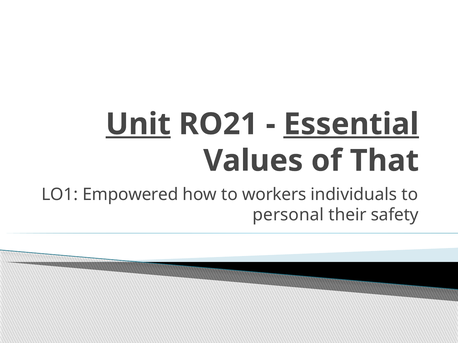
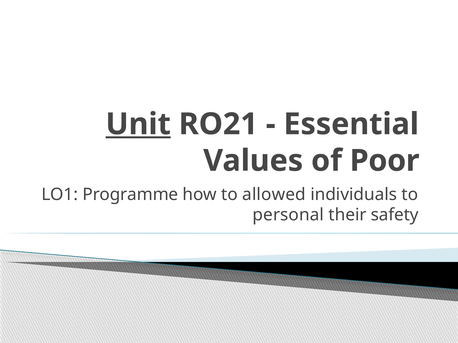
Essential underline: present -> none (351, 124)
That: That -> Poor (385, 161)
Empowered: Empowered -> Programme (130, 195)
workers: workers -> allowed (274, 195)
